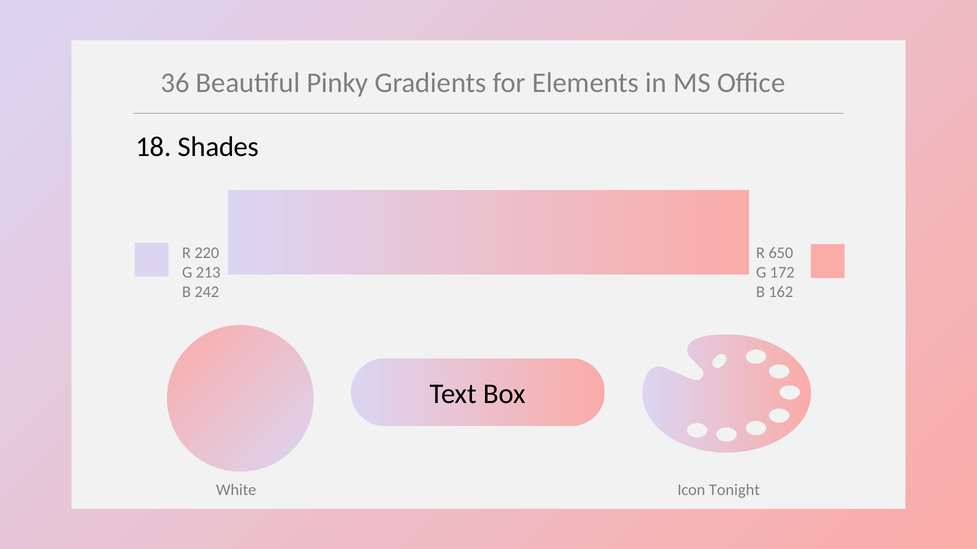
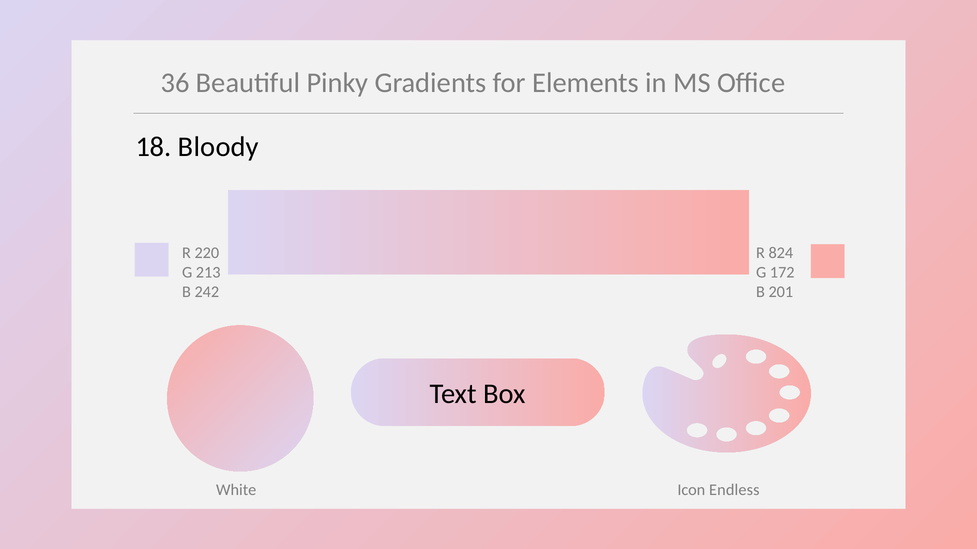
Shades: Shades -> Bloody (218, 147)
650: 650 -> 824 (781, 253)
162: 162 -> 201 (781, 292)
Tonight: Tonight -> Endless (734, 490)
